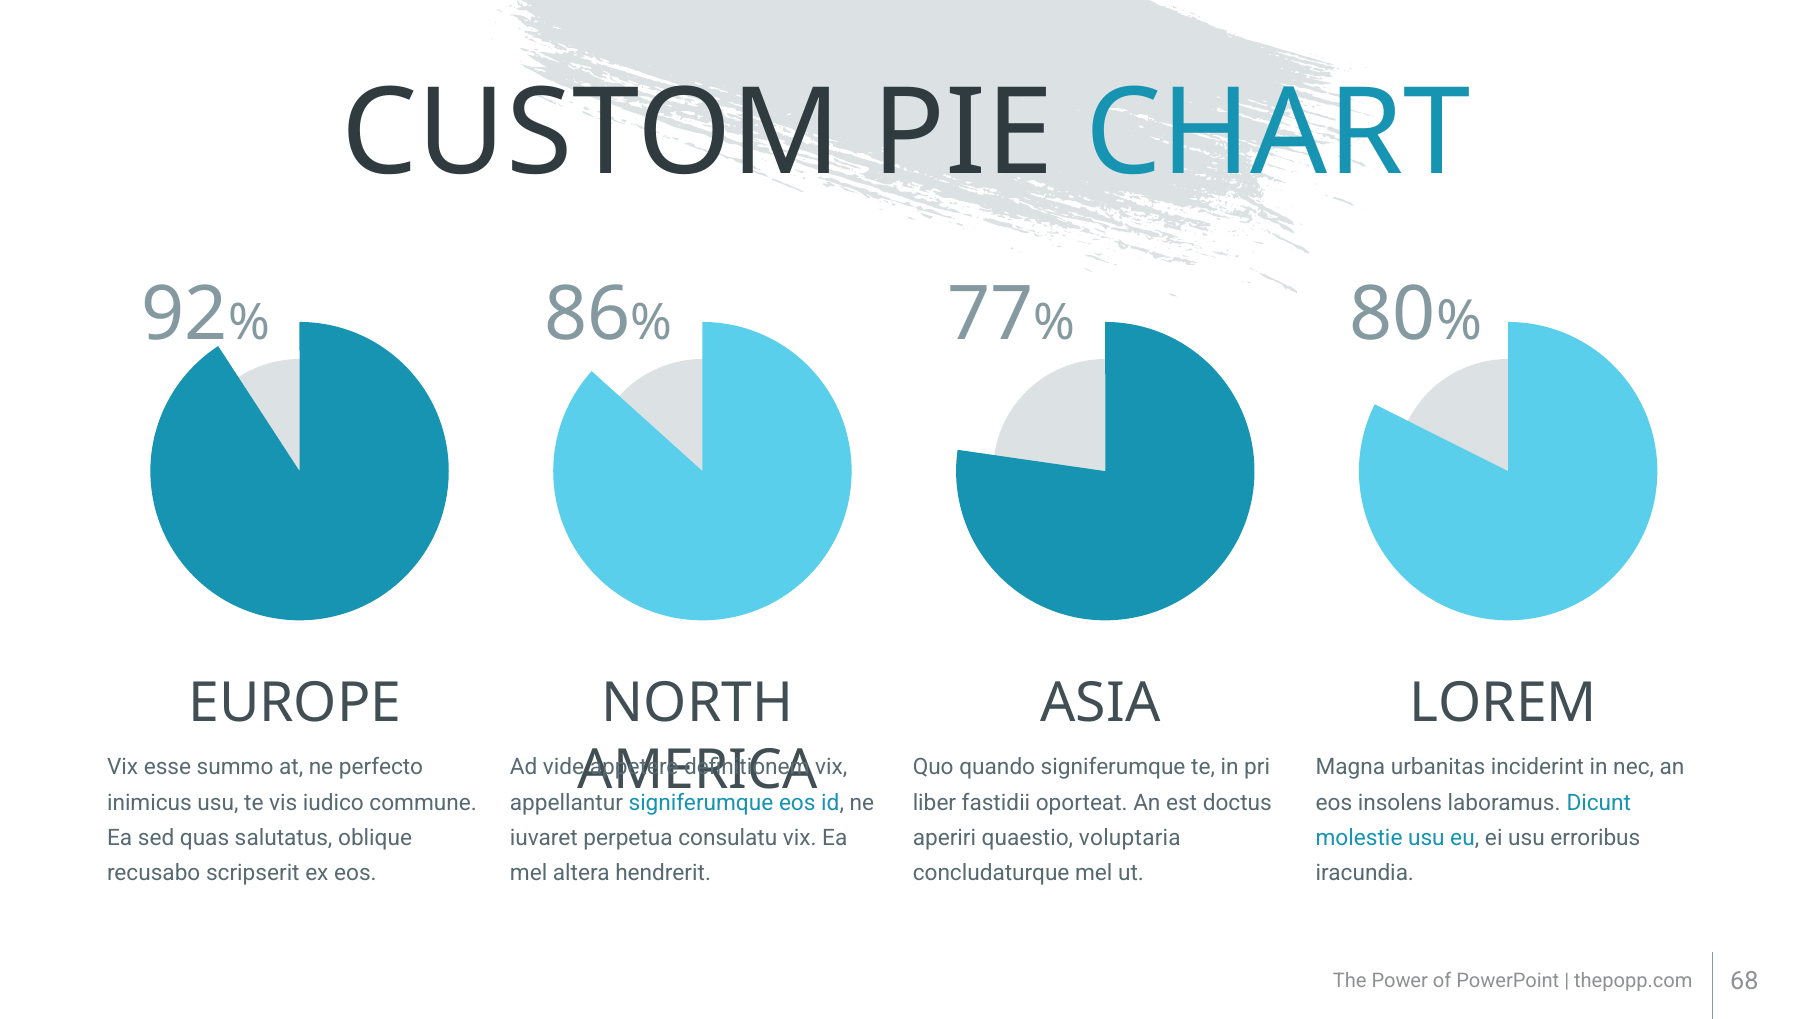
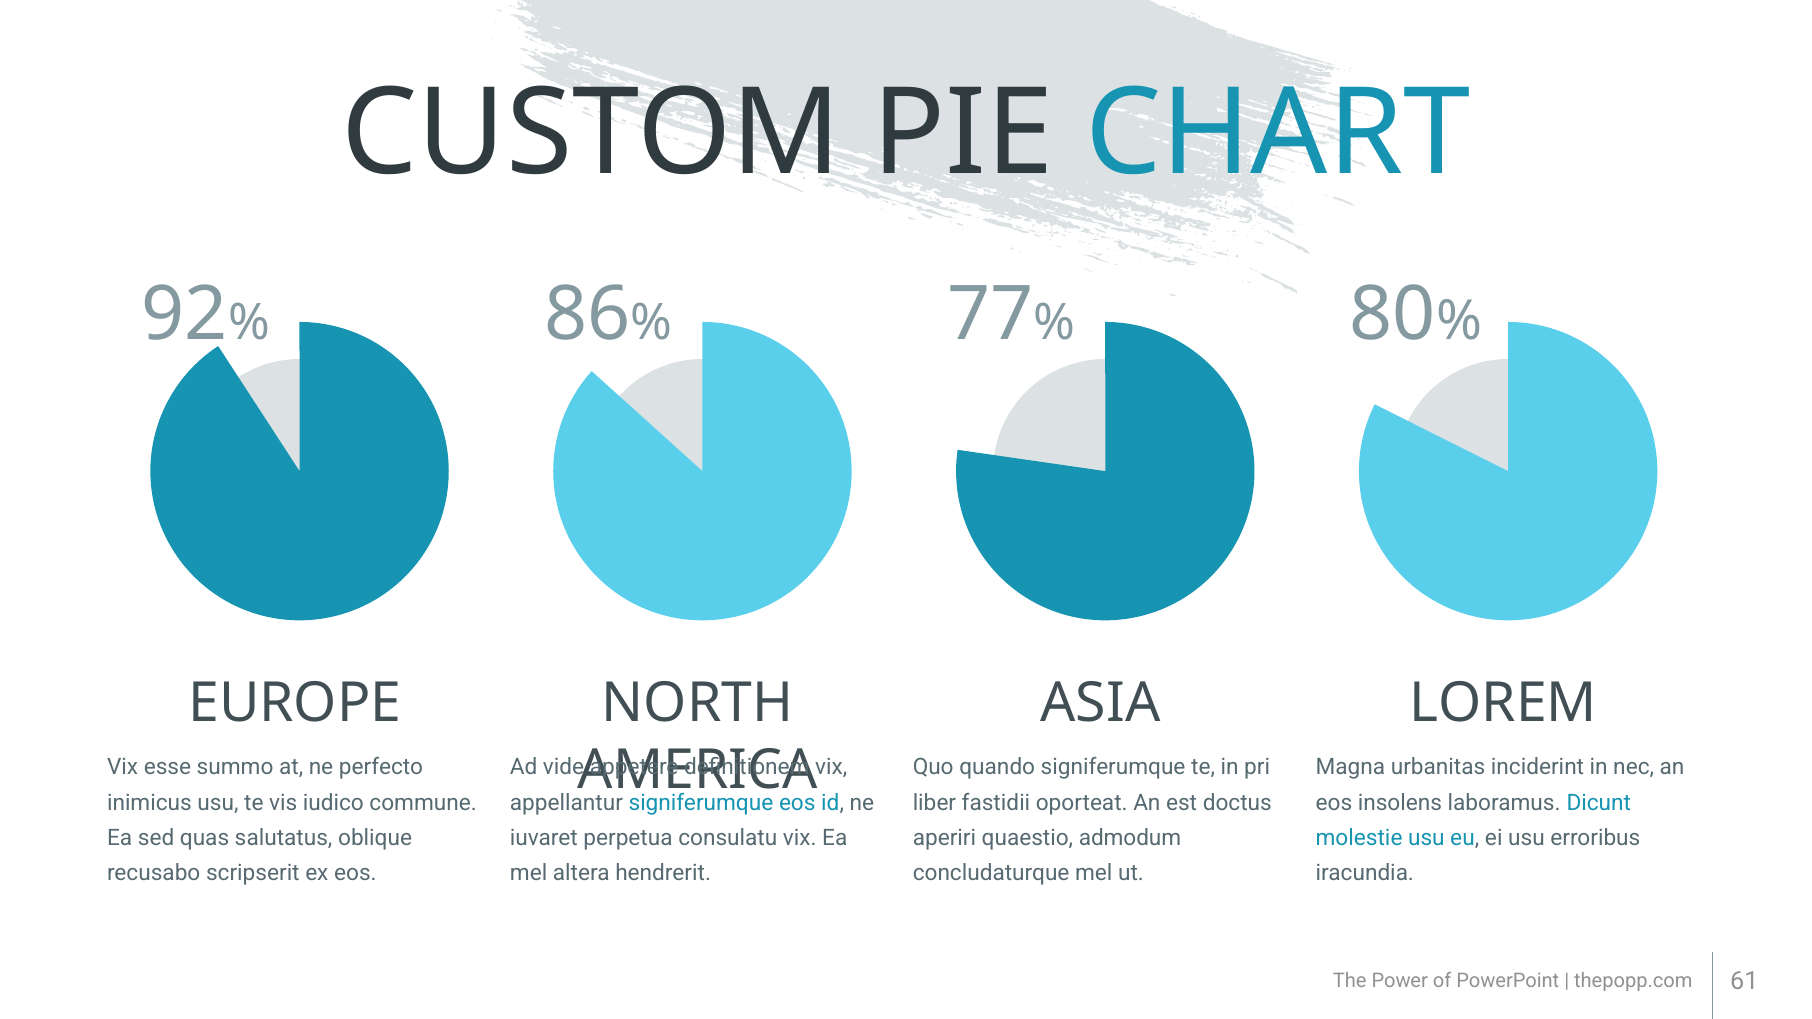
voluptaria: voluptaria -> admodum (1130, 838)
68: 68 -> 61 (1744, 981)
